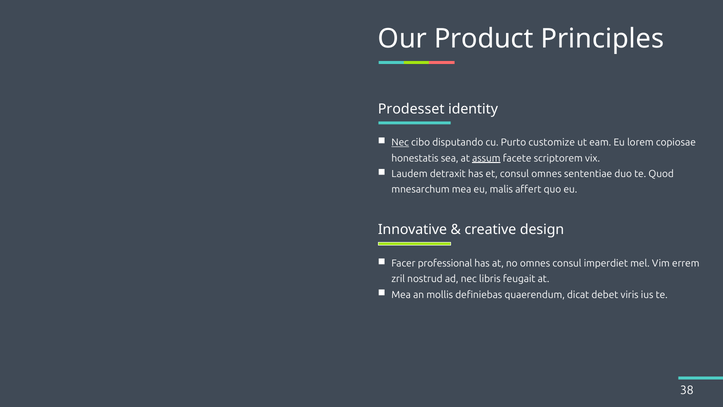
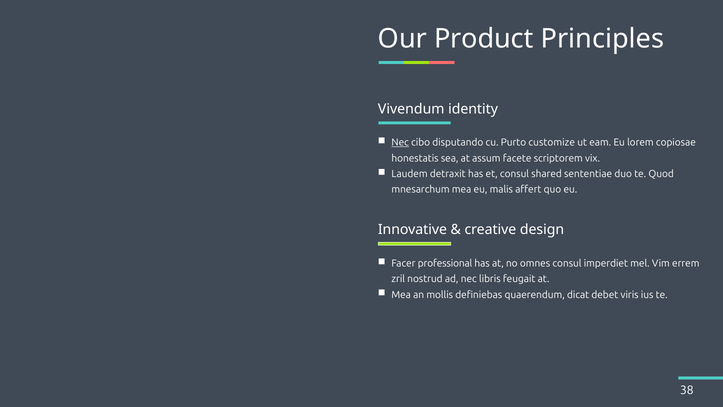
Prodesset: Prodesset -> Vivendum (411, 109)
assum underline: present -> none (486, 158)
consul omnes: omnes -> shared (547, 174)
